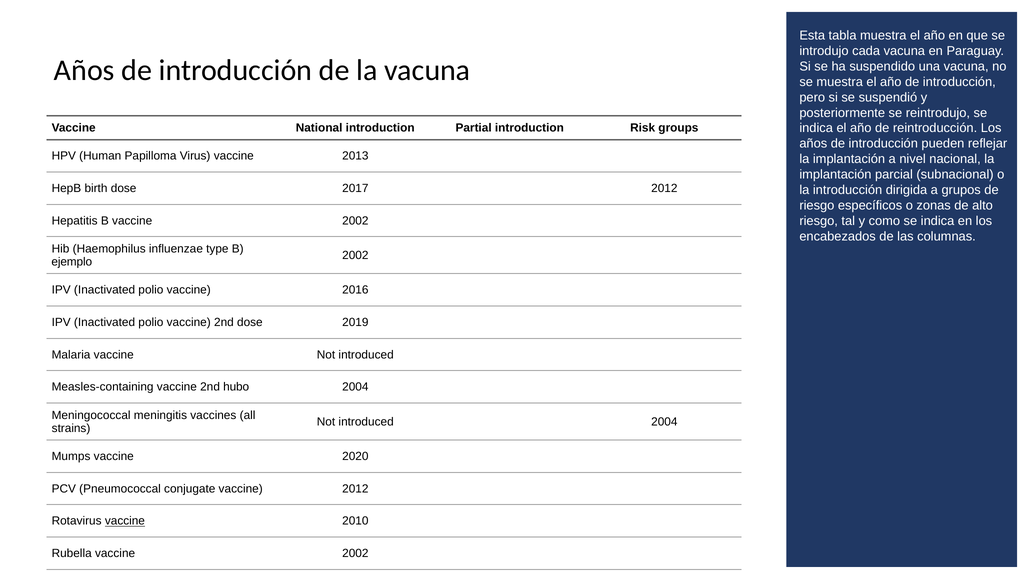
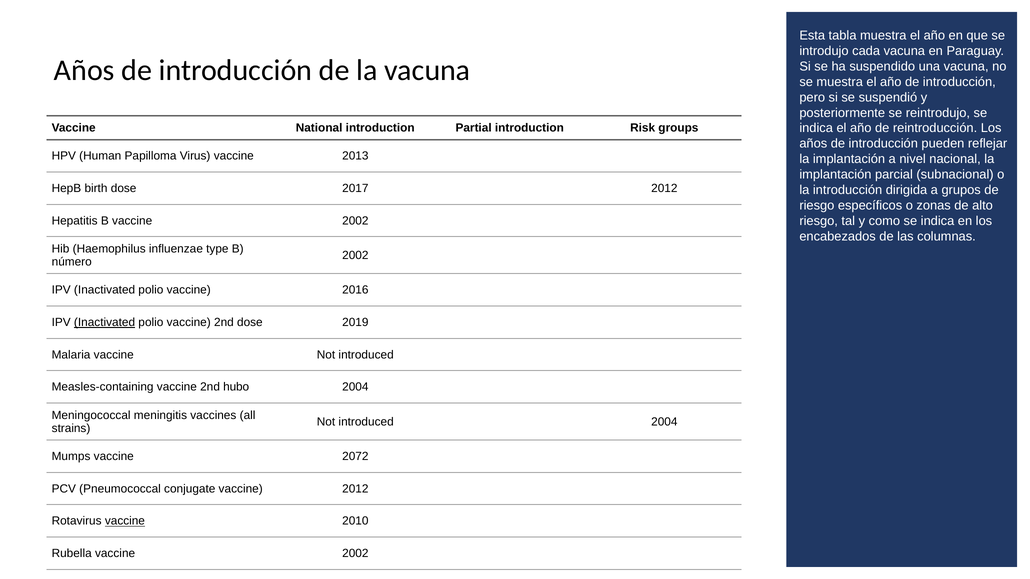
ejemplo: ejemplo -> número (72, 262)
Inactivated underline: none -> present (105, 323)
2020: 2020 -> 2072 (355, 457)
